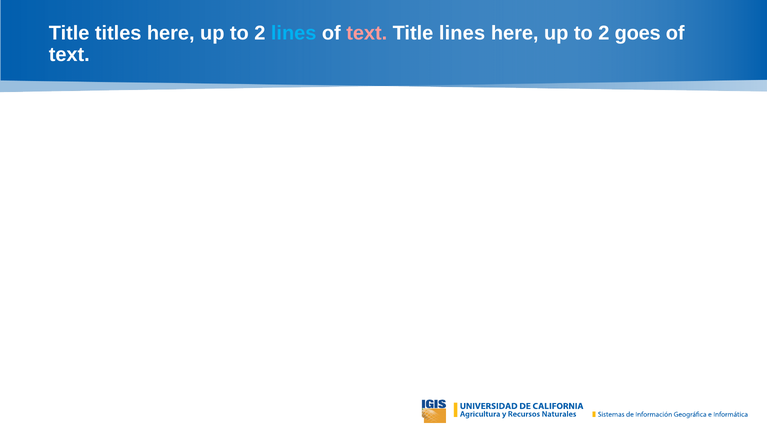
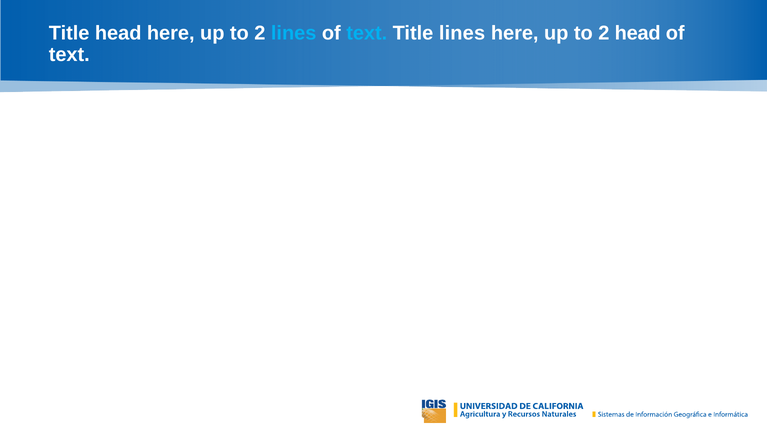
Title titles: titles -> head (118, 33)
text colour: pink -> light blue (367, 33)
2 goes: goes -> head (638, 33)
